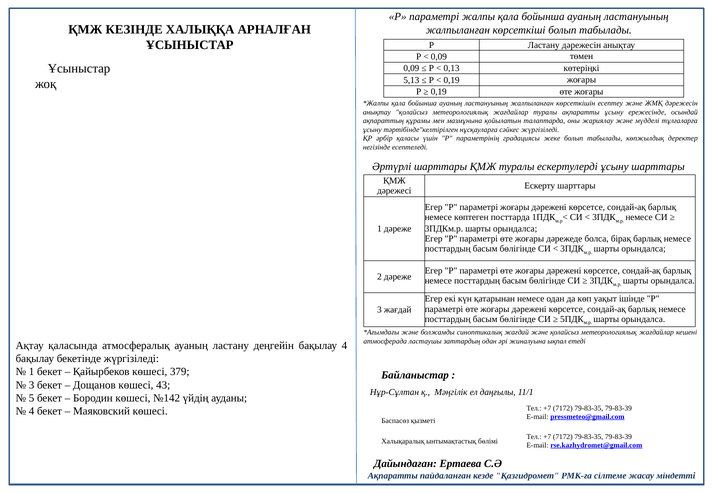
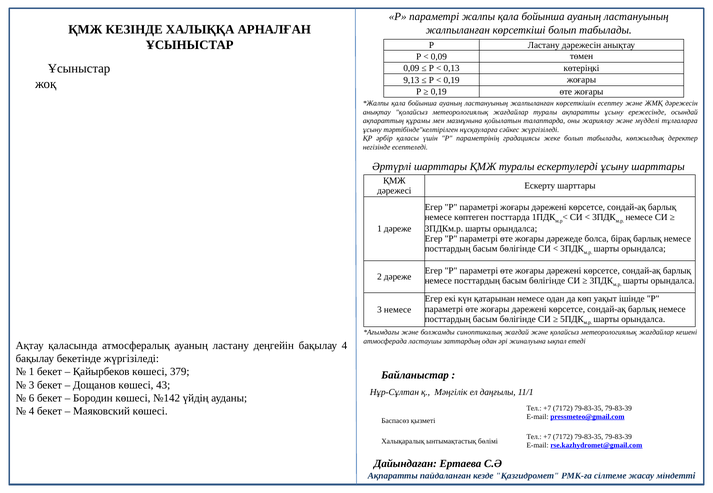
5,13: 5,13 -> 9,13 (411, 80)
3 жағдай: жағдай -> немесе (398, 310)
5: 5 -> 6 (32, 399)
